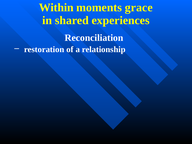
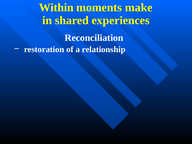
grace: grace -> make (139, 8)
